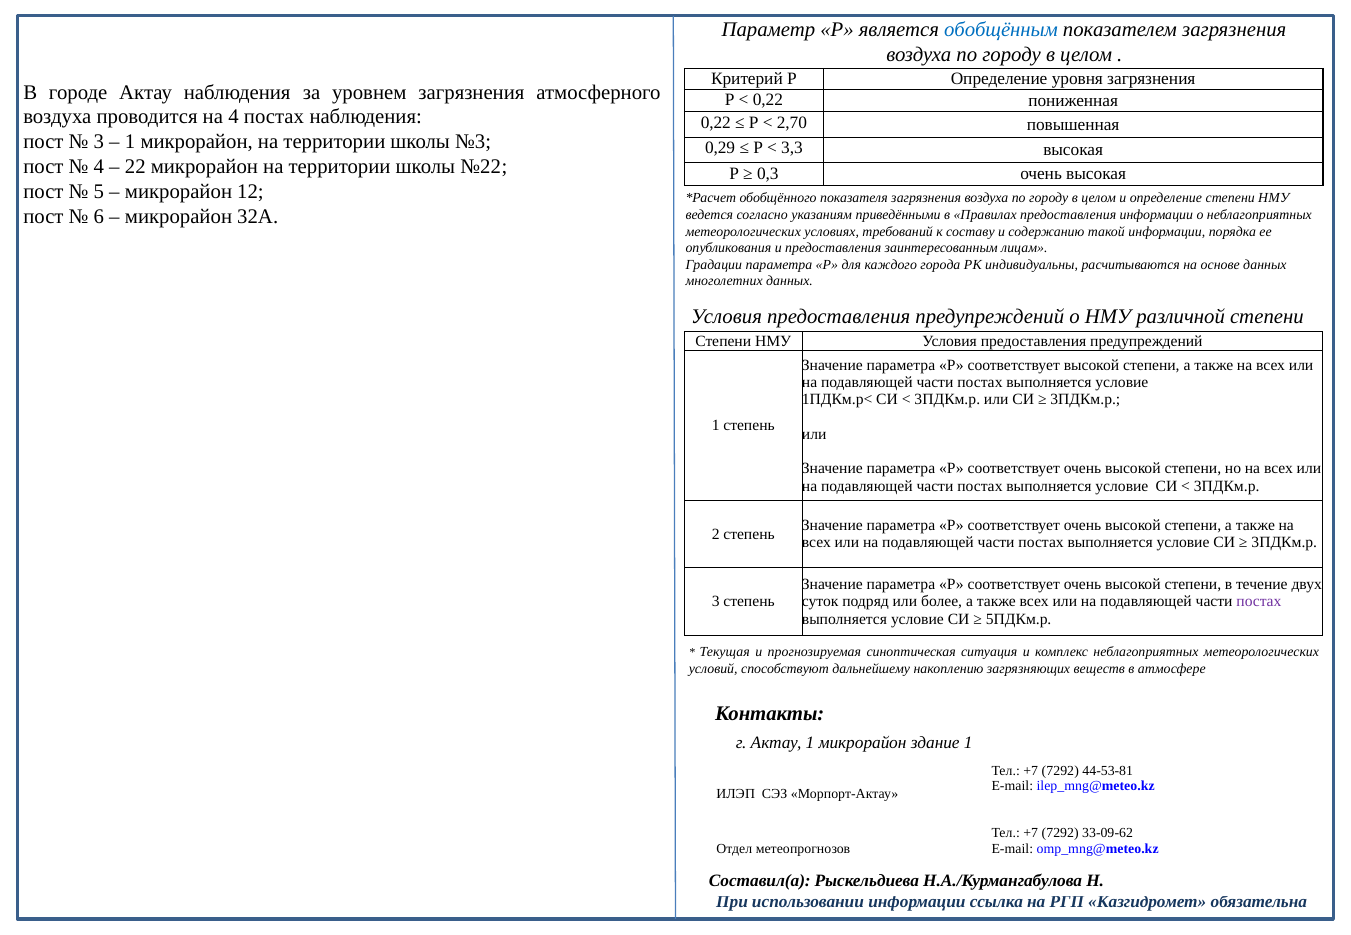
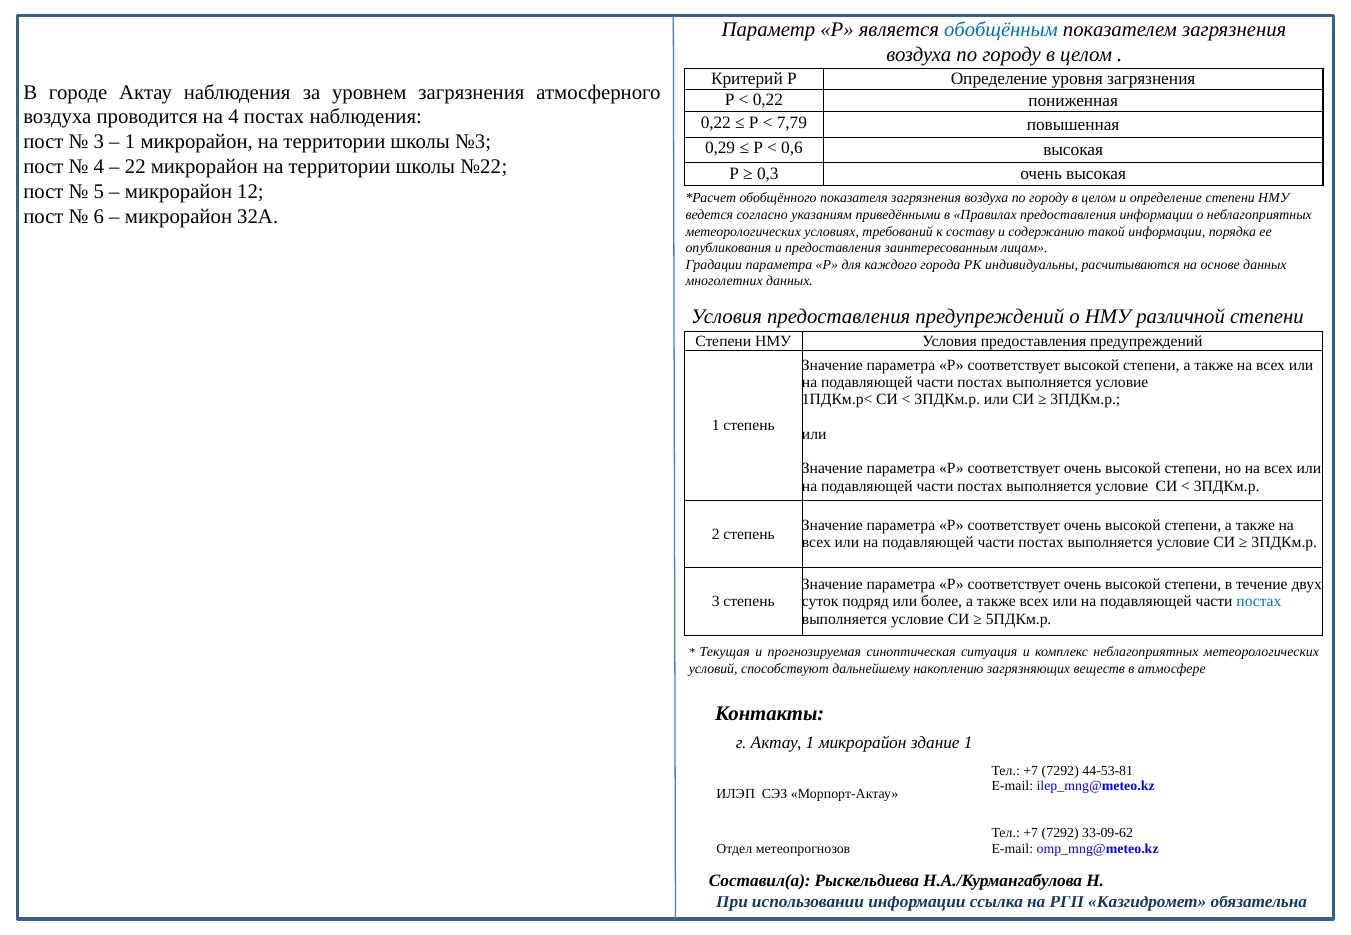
2,70: 2,70 -> 7,79 (792, 123)
3,3: 3,3 -> 0,6 (792, 148)
постах colour: purple -> blue (1259, 602)
